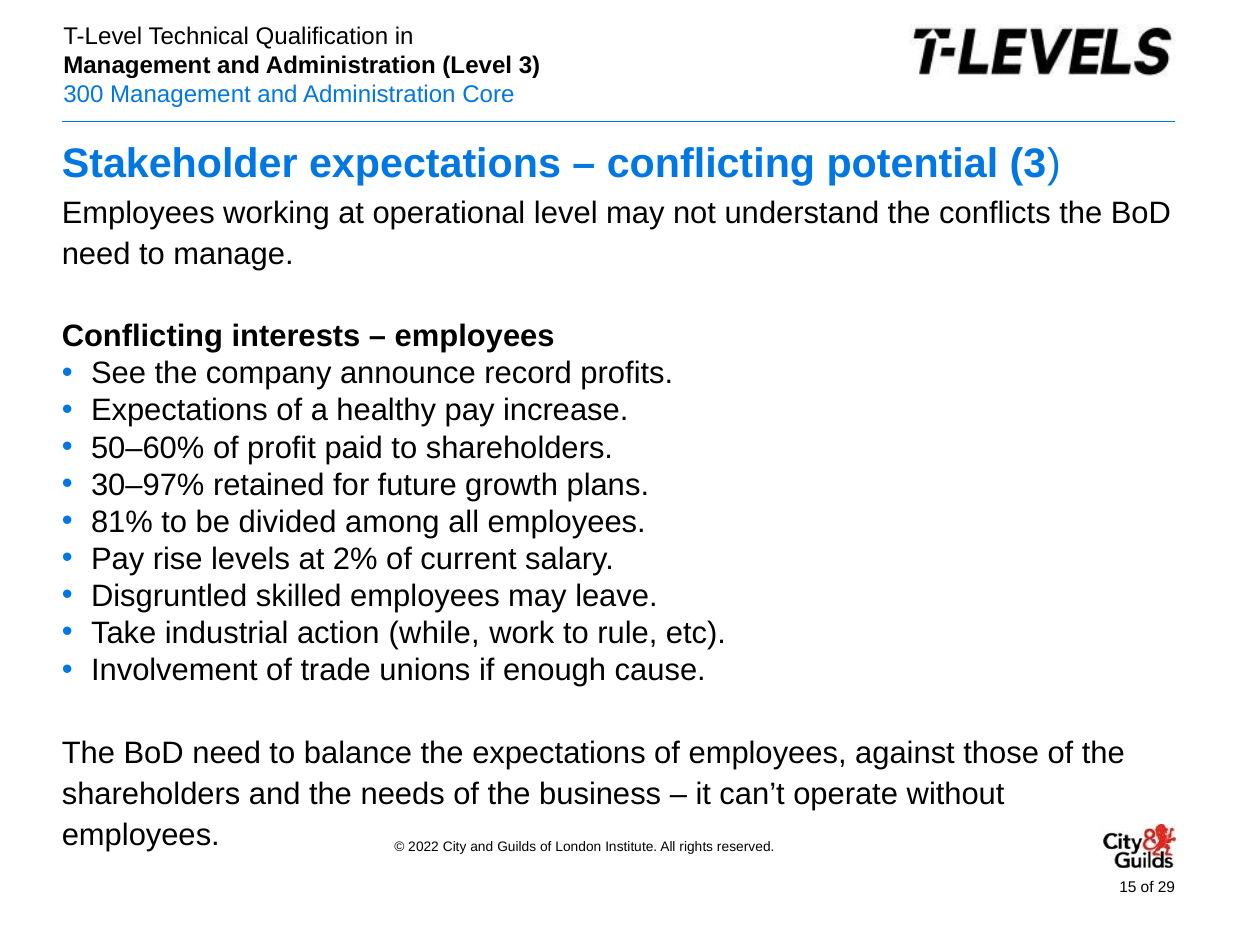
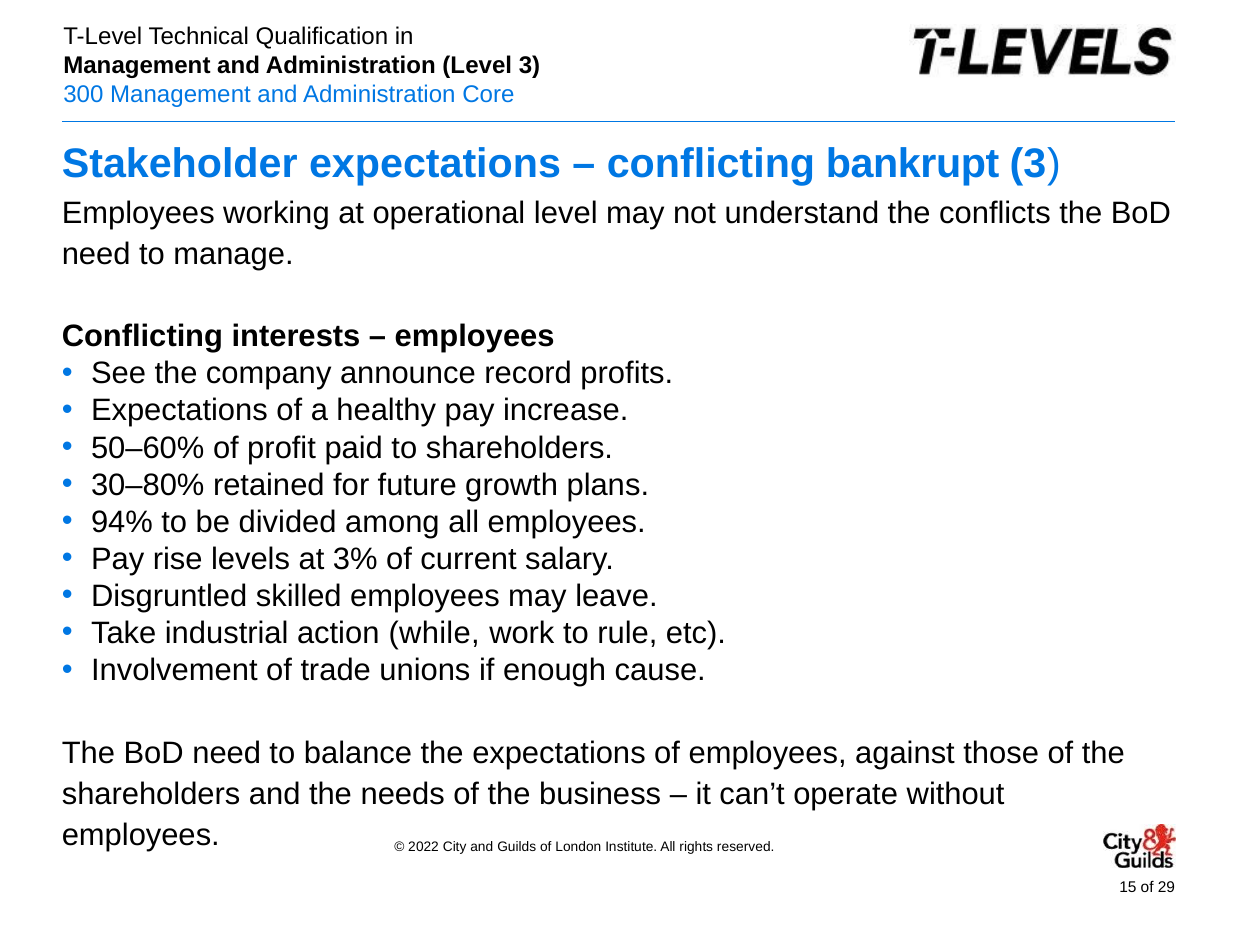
potential: potential -> bankrupt (913, 164)
30–97%: 30–97% -> 30–80% (148, 485)
81%: 81% -> 94% (122, 522)
2%: 2% -> 3% (355, 559)
